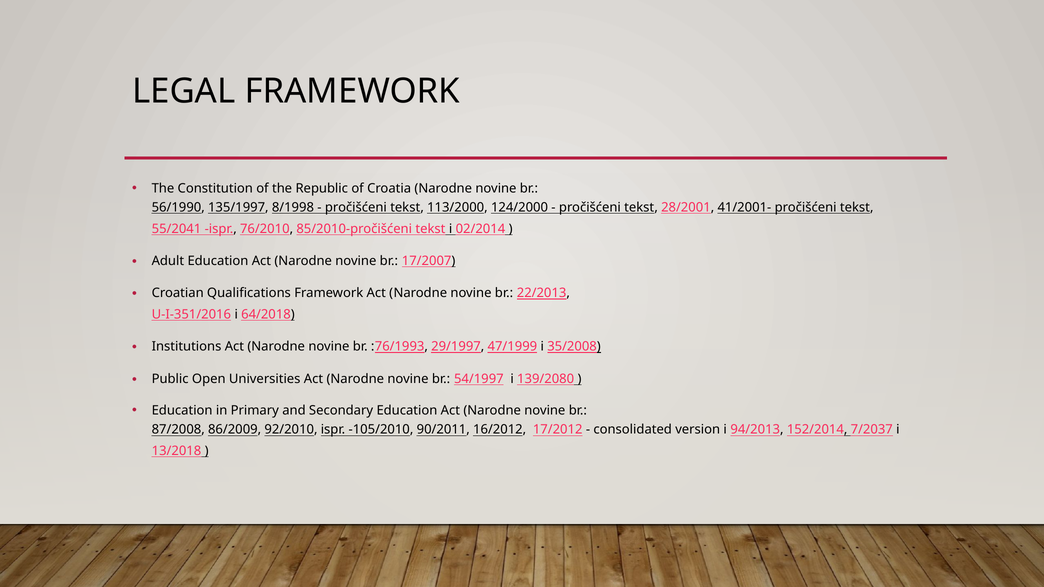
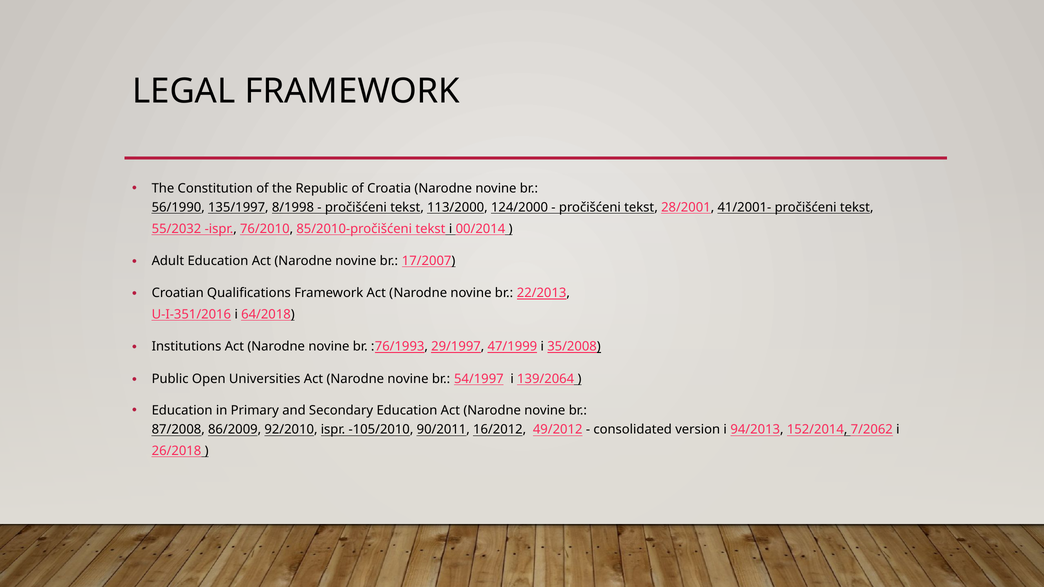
55/2041: 55/2041 -> 55/2032 (176, 229)
02/2014: 02/2014 -> 00/2014 (480, 229)
139/2080: 139/2080 -> 139/2064 (546, 379)
17/2012: 17/2012 -> 49/2012 (558, 430)
7/2037: 7/2037 -> 7/2062 (872, 430)
13/2018: 13/2018 -> 26/2018 (176, 451)
